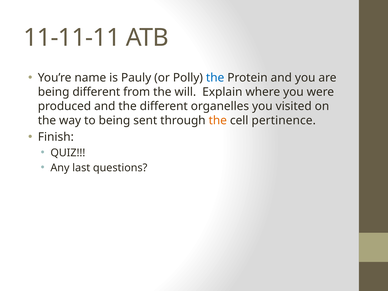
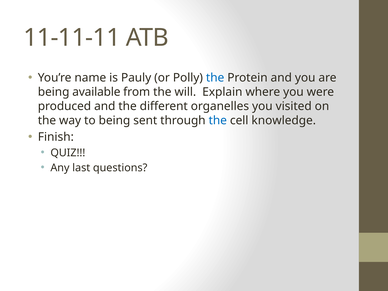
being different: different -> available (96, 92)
the colour: orange -> blue (218, 120)
pertinence: pertinence -> knowledge (284, 120)
